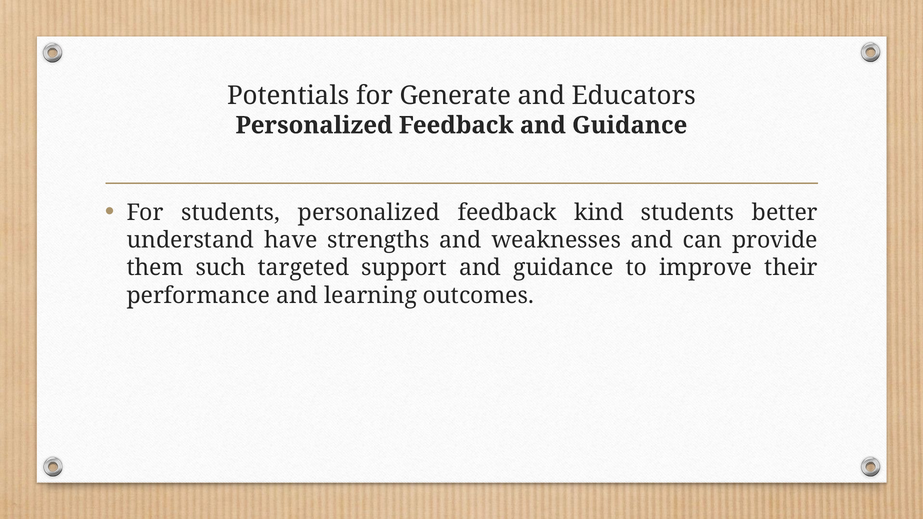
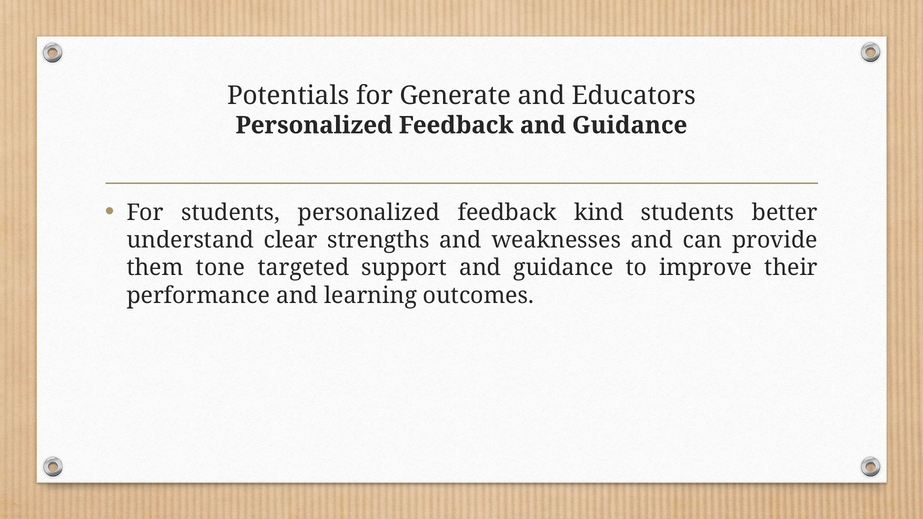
have: have -> clear (291, 240)
such: such -> tone (221, 268)
